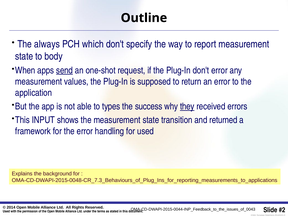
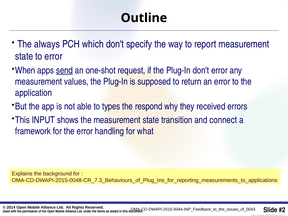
to body: body -> error (53, 56)
success: success -> respond (149, 106)
they underline: present -> none (187, 106)
returned: returned -> connect (223, 120)
for used: used -> what (145, 131)
